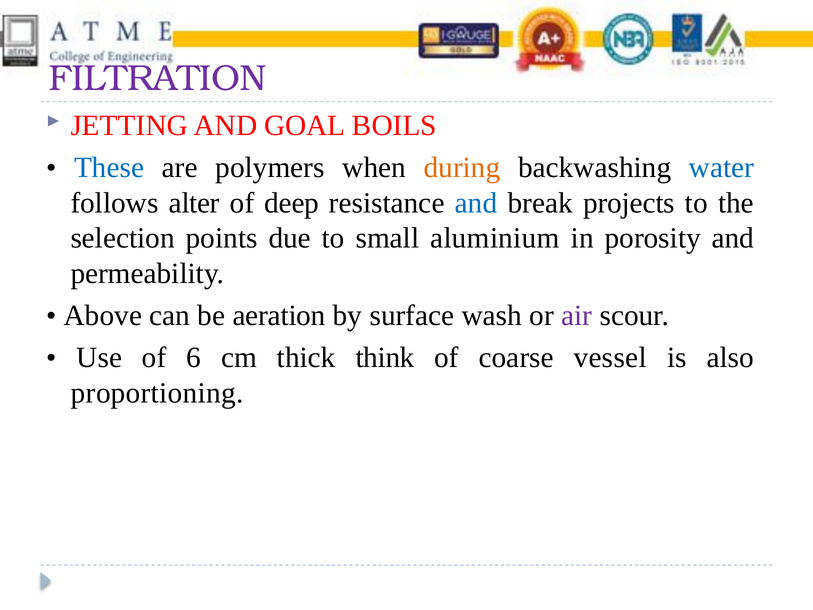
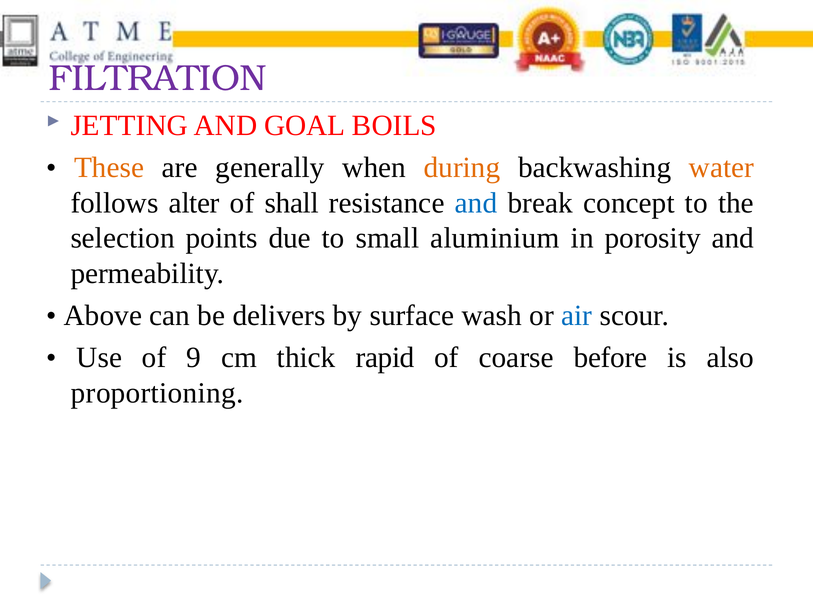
These colour: blue -> orange (109, 167)
polymers: polymers -> generally (270, 167)
water colour: blue -> orange (722, 167)
deep: deep -> shall (292, 203)
projects: projects -> concept (629, 203)
aeration: aeration -> delivers (279, 315)
air colour: purple -> blue (577, 315)
6: 6 -> 9 (194, 358)
think: think -> rapid (385, 358)
vessel: vessel -> before (611, 358)
